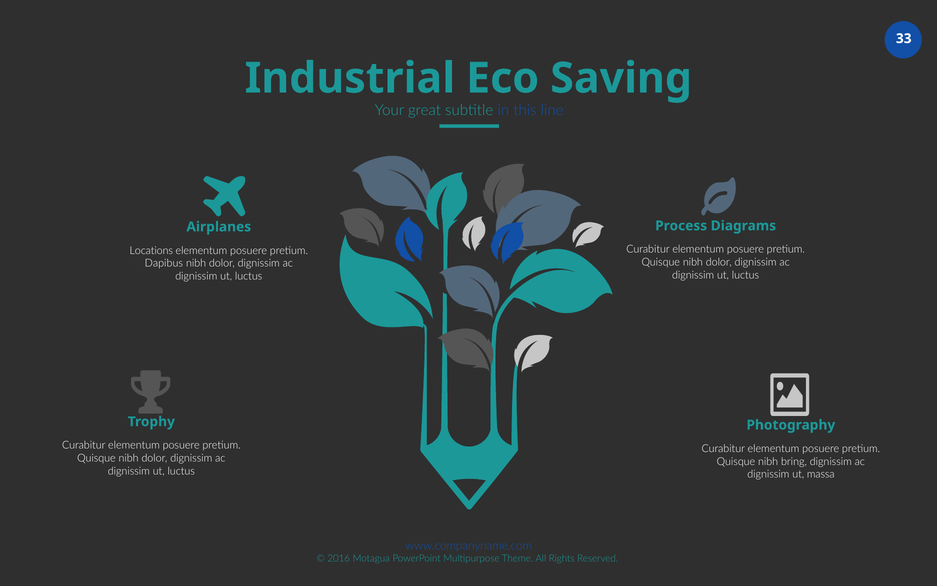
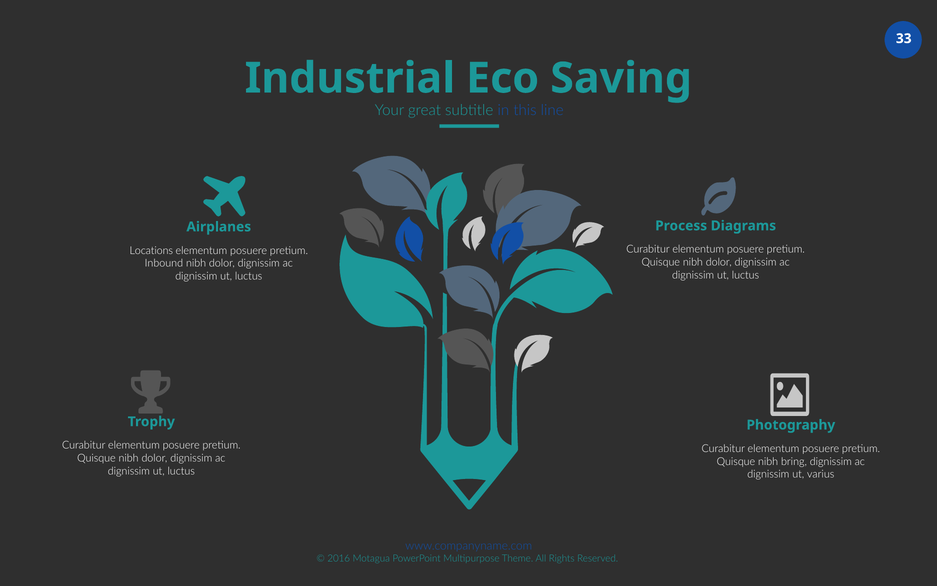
Dapibus: Dapibus -> Inbound (164, 263)
massa: massa -> varius (821, 474)
